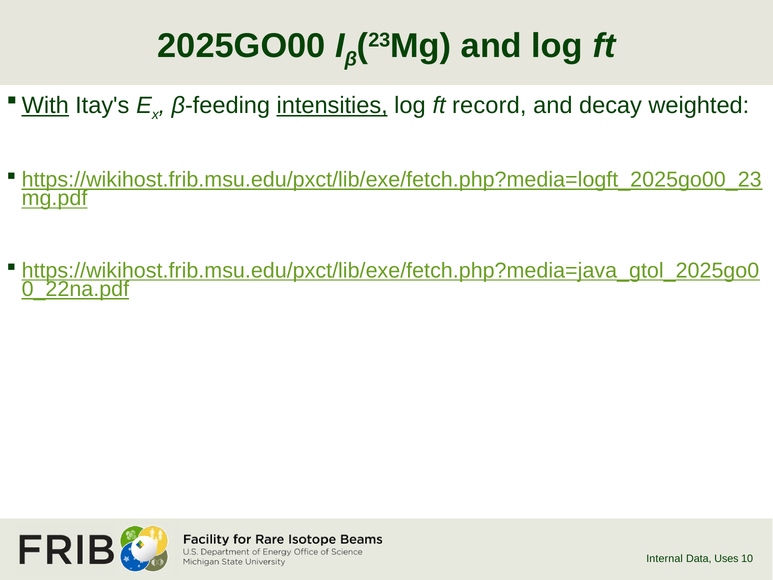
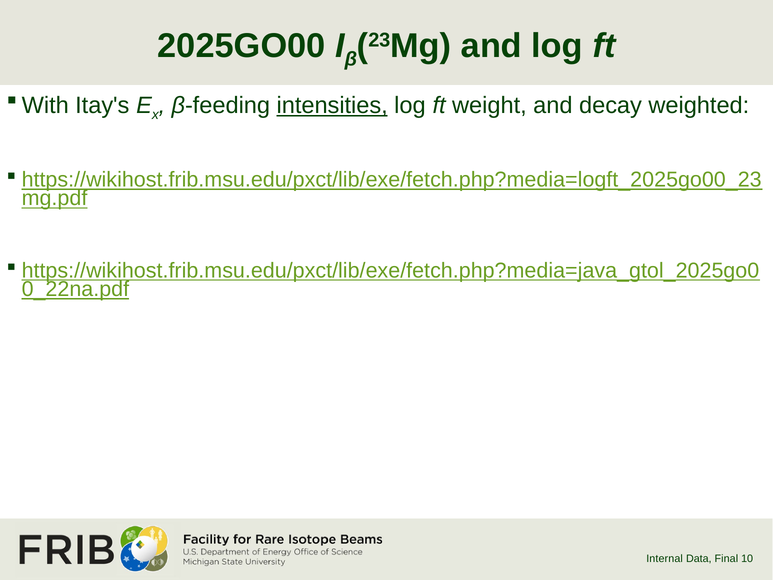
With underline: present -> none (45, 106)
record: record -> weight (489, 106)
Uses: Uses -> Final (726, 558)
